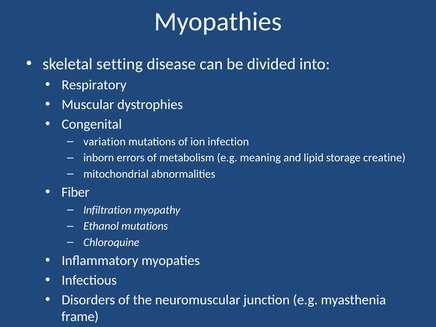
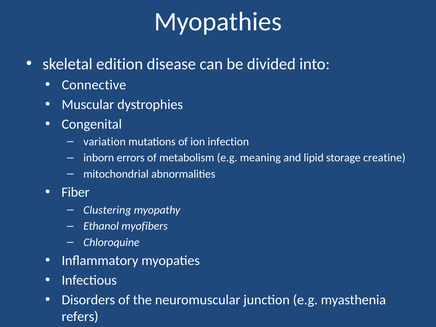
setting: setting -> edition (120, 64)
Respiratory: Respiratory -> Connective (94, 85)
Infiltration: Infiltration -> Clustering (107, 210)
Ethanol mutations: mutations -> myofibers (145, 226)
frame: frame -> refers (80, 317)
